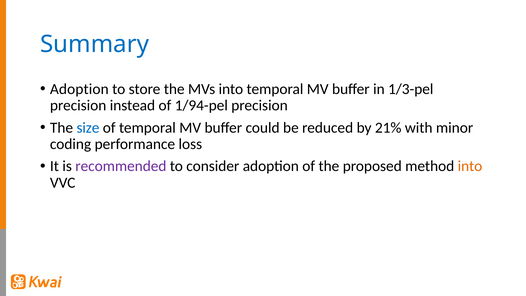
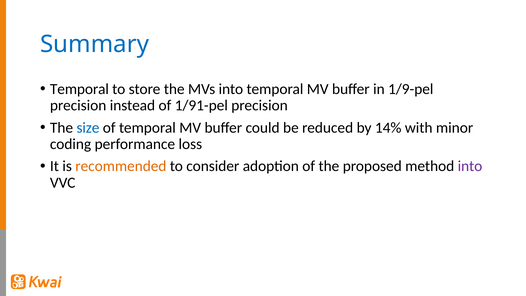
Adoption: Adoption -> Temporal (79, 89)
1/3-pel: 1/3-pel -> 1/9-pel (411, 89)
1/94-pel: 1/94-pel -> 1/91-pel (201, 106)
21%: 21% -> 14% (388, 128)
recommended colour: purple -> orange (121, 166)
into colour: orange -> purple (470, 166)
